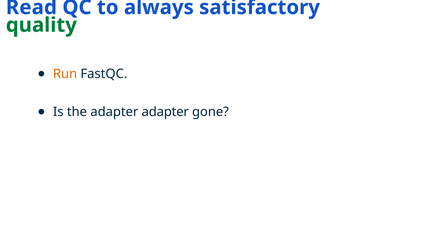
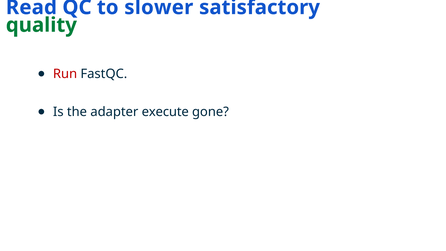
always: always -> slower (159, 7)
Run colour: orange -> red (65, 74)
adapter adapter: adapter -> execute (165, 112)
